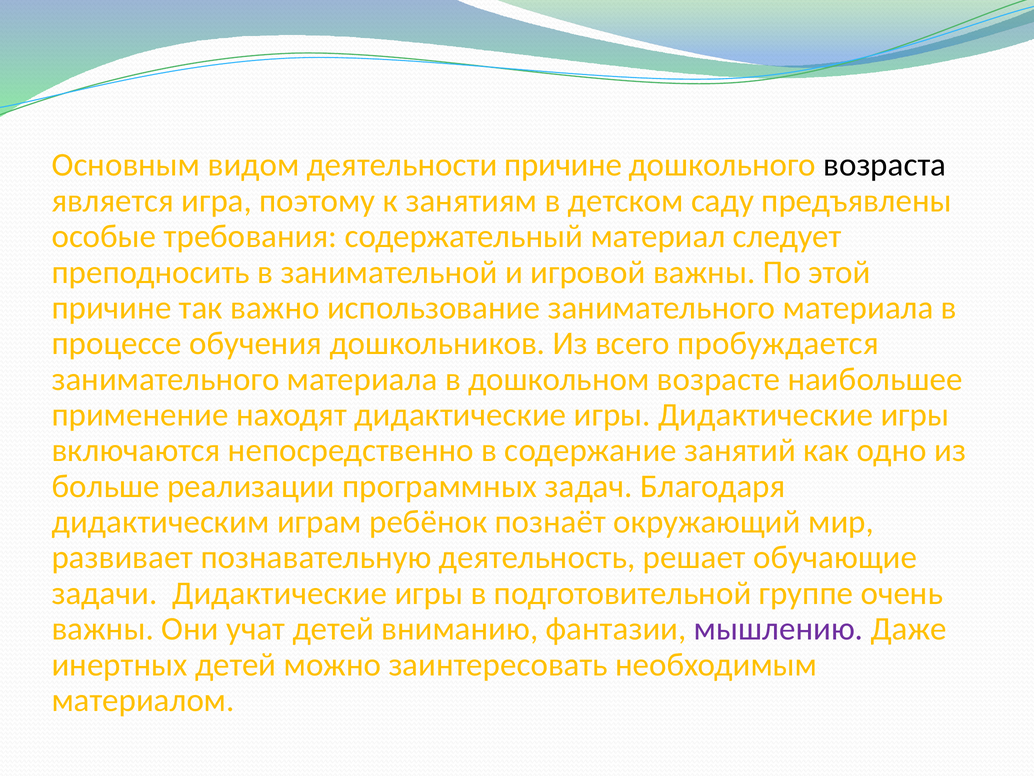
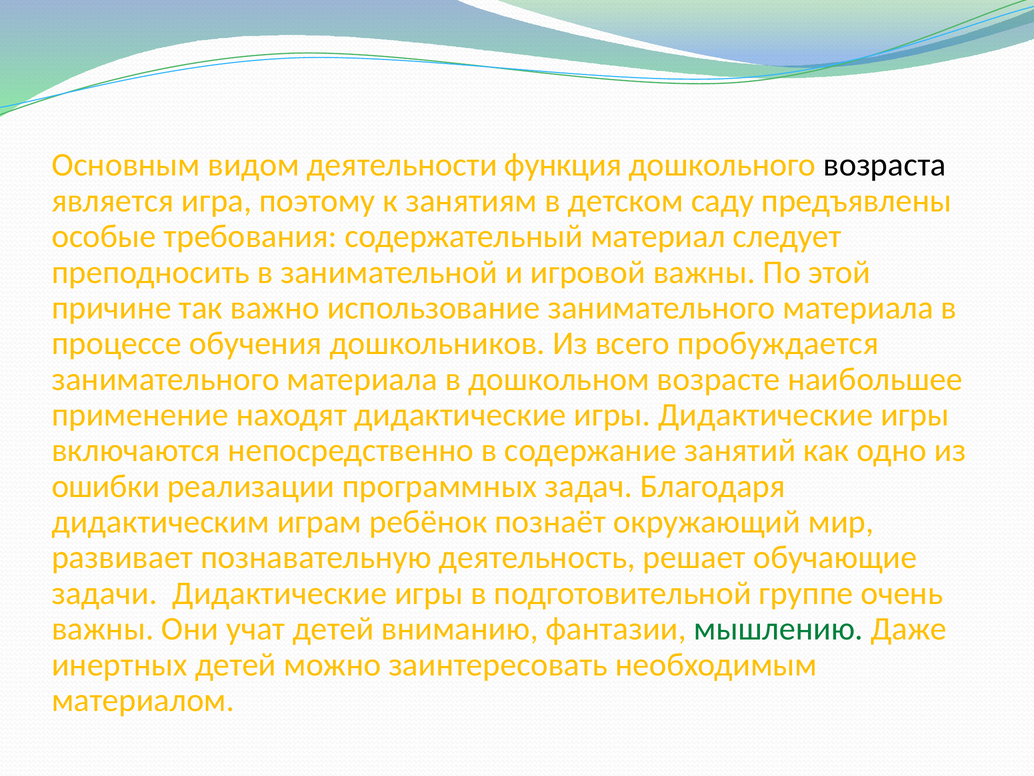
деятельности причине: причине -> функция (563, 165)
больше: больше -> ошибки (106, 486)
мышлению colour: purple -> green (779, 629)
